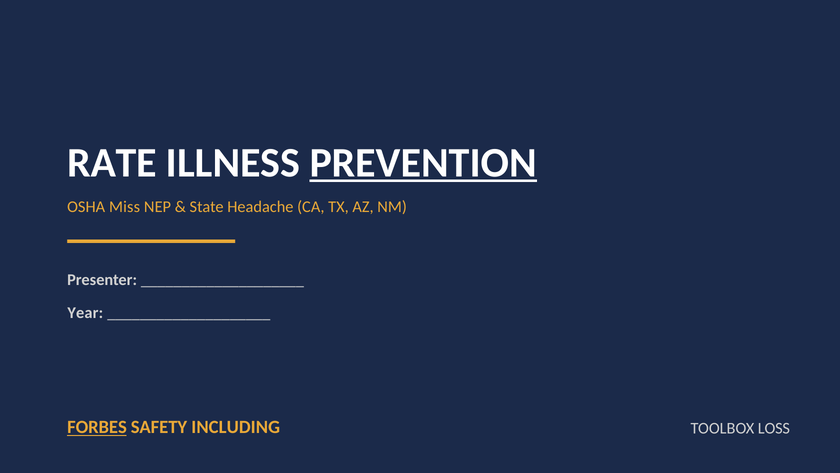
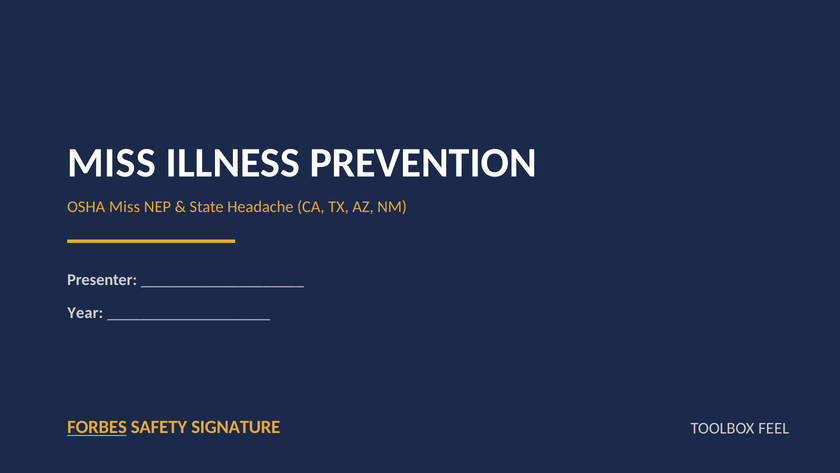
RATE: RATE -> MISS (112, 163)
PREVENTION underline: present -> none (423, 163)
INCLUDING: INCLUDING -> SIGNATURE (236, 427)
LOSS: LOSS -> FEEL (774, 428)
